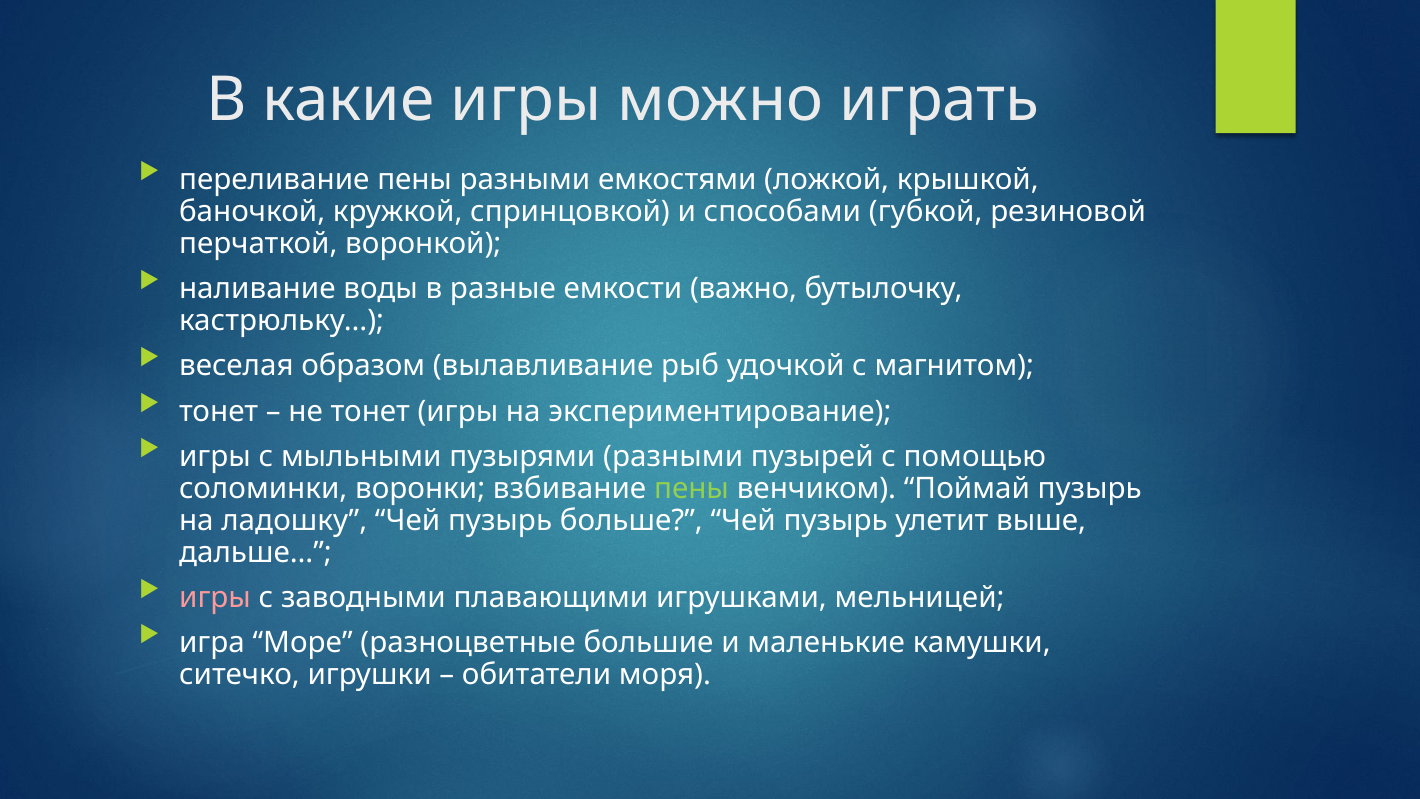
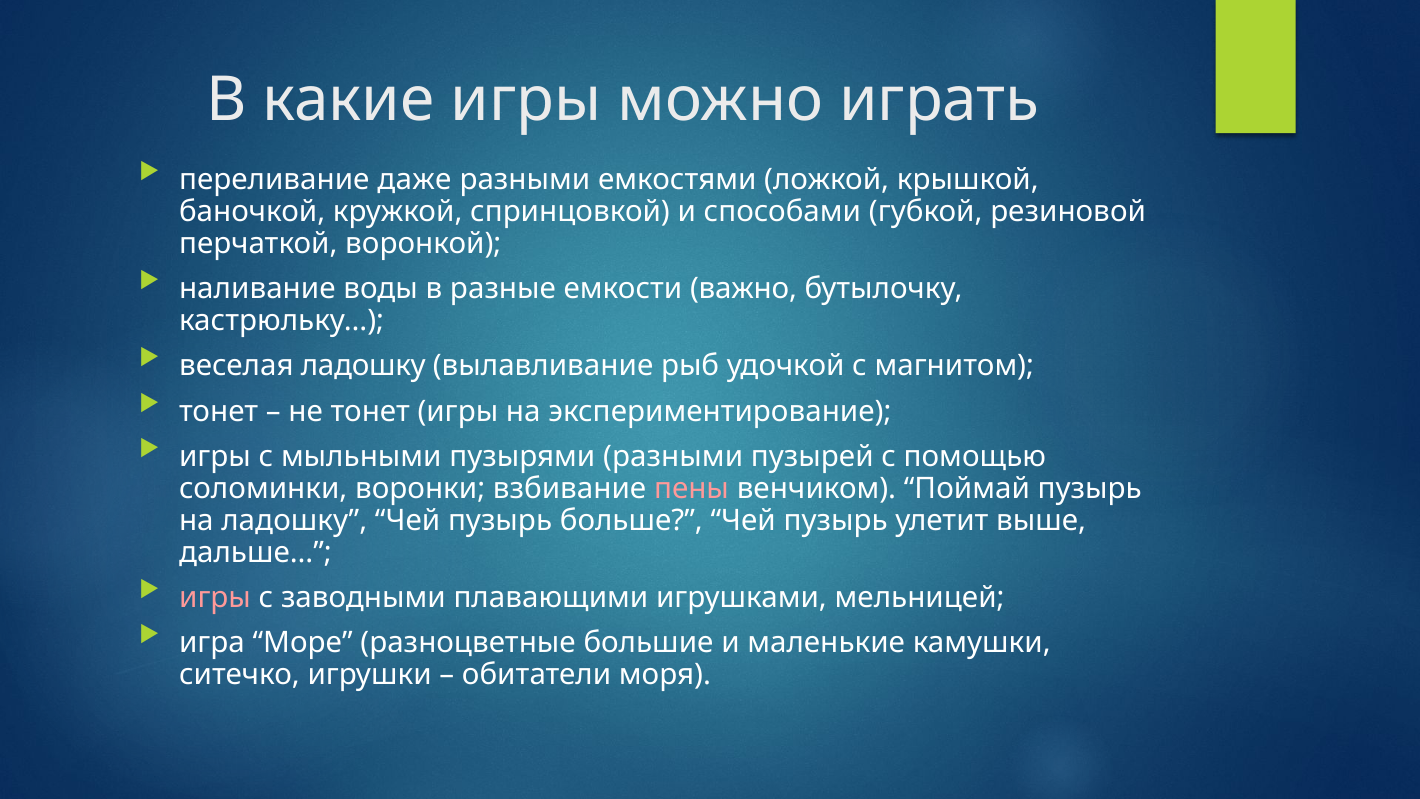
переливание пены: пены -> даже (414, 180)
веселая образом: образом -> ладошку (363, 366)
пены colour: light green -> pink (692, 488)
